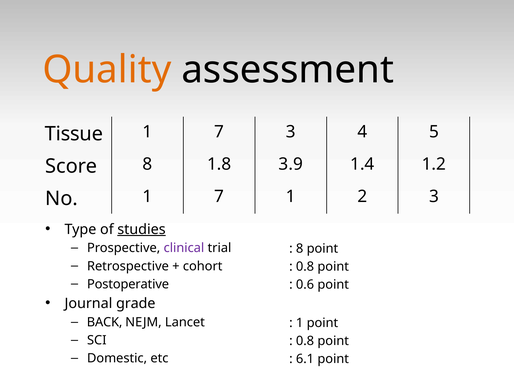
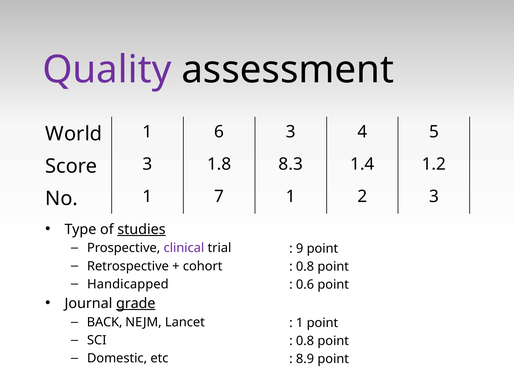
Quality colour: orange -> purple (107, 70)
Tissue: Tissue -> World (74, 134)
7: 7 -> 6 (219, 132)
Score 8: 8 -> 3 (148, 164)
3.9: 3.9 -> 8.3 (291, 164)
8: 8 -> 9 (300, 248)
Postoperative: Postoperative -> Handicapped (128, 284)
grade underline: none -> present (136, 303)
6.1: 6.1 -> 8.9 (305, 358)
